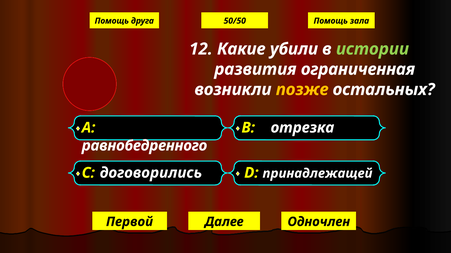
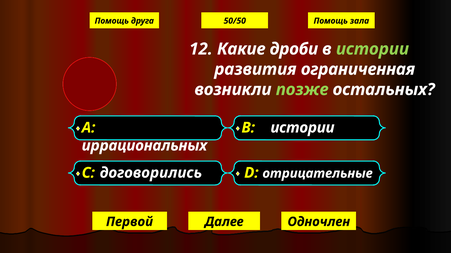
убили: убили -> дроби (294, 49)
позже colour: yellow -> light green (302, 90)
отрезка: отрезка -> истории (303, 128)
равнобедренного: равнобедренного -> иррациональных (144, 146)
принадлежащей: принадлежащей -> отрицательные (318, 174)
